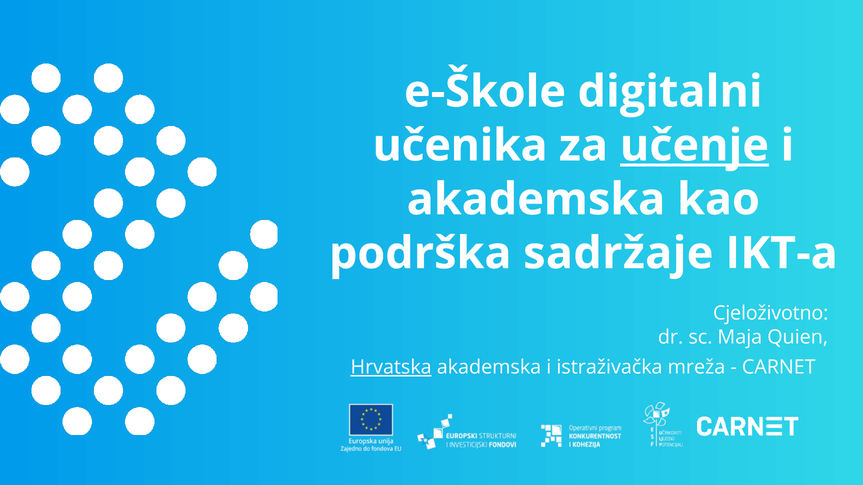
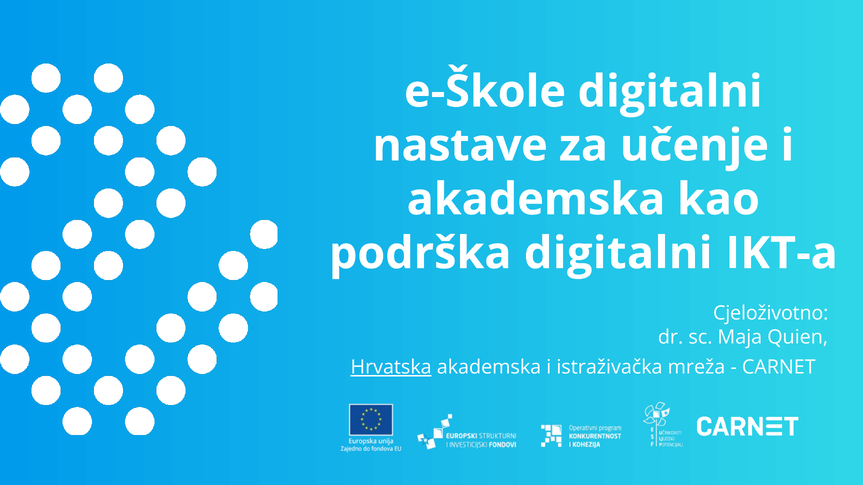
učenika: učenika -> nastave (460, 146)
učenje underline: present -> none (694, 146)
podrška sadržaje: sadržaje -> digitalni (618, 254)
